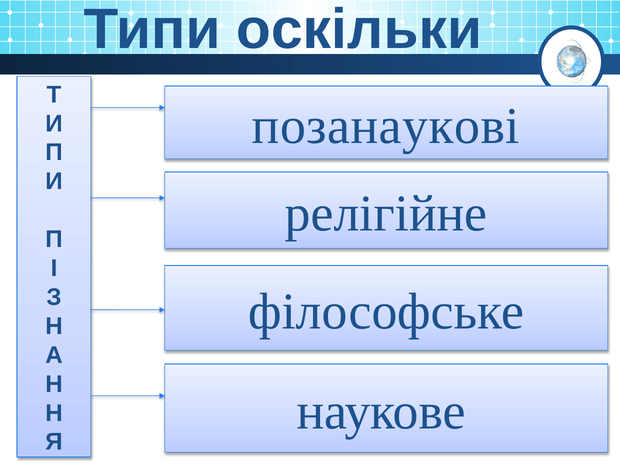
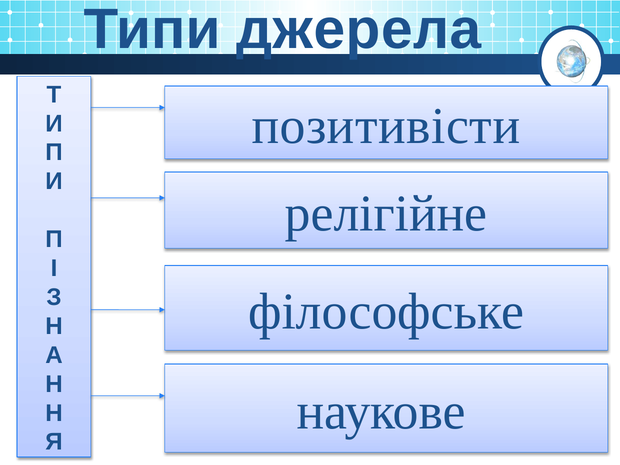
оскільки: оскільки -> джерела (359, 29)
позанаукові: позанаукові -> позитивісти (386, 126)
